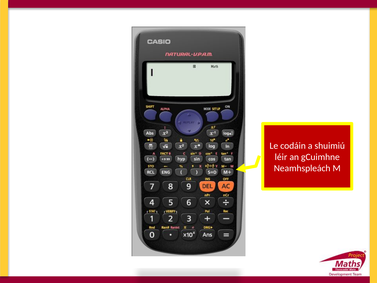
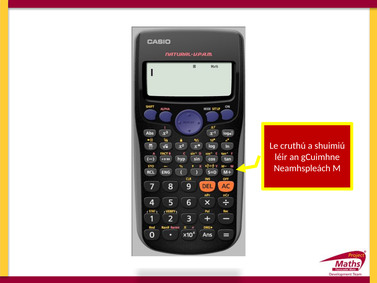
codáin: codáin -> cruthú (293, 146)
